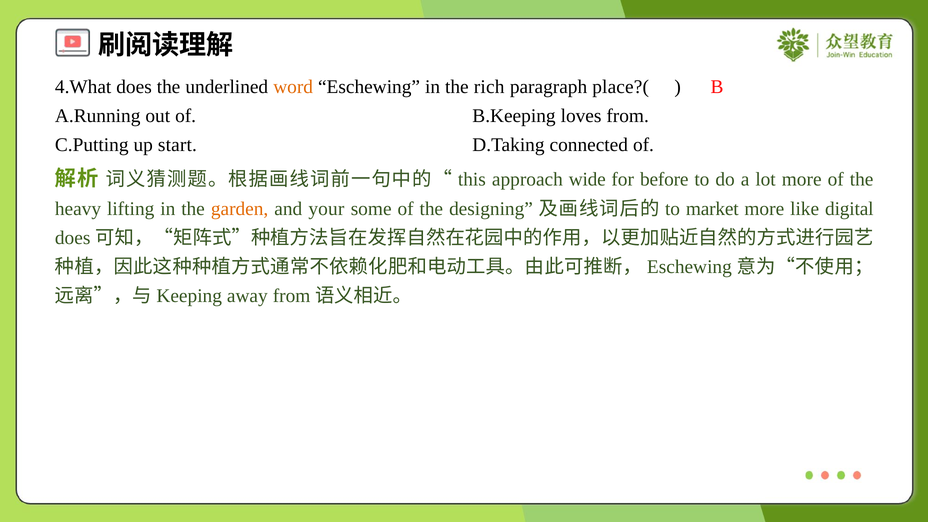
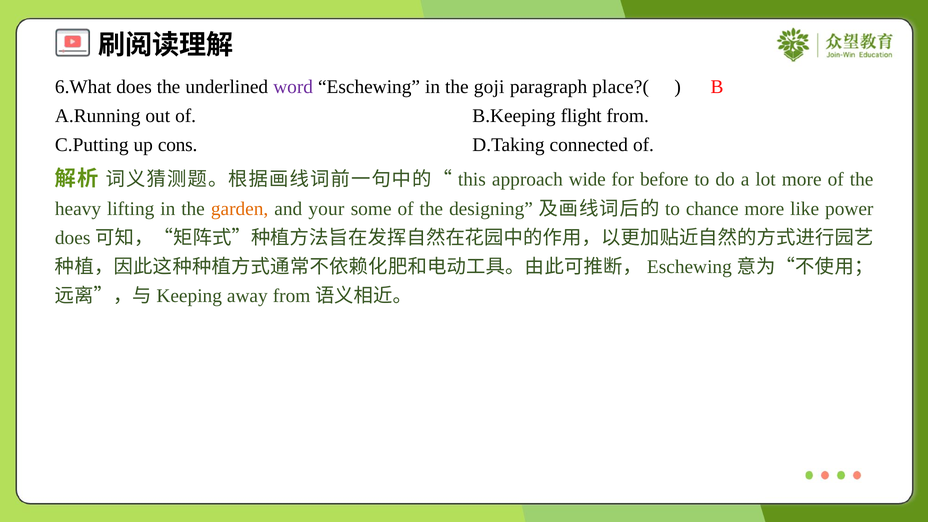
4.What: 4.What -> 6.What (83, 87)
word colour: orange -> purple (293, 87)
rich: rich -> goji (489, 87)
loves: loves -> flight (581, 116)
start: start -> cons (178, 145)
market: market -> chance (712, 209)
digital: digital -> power (849, 209)
